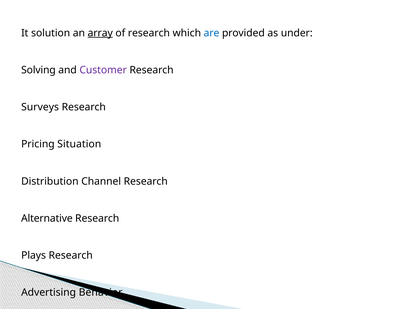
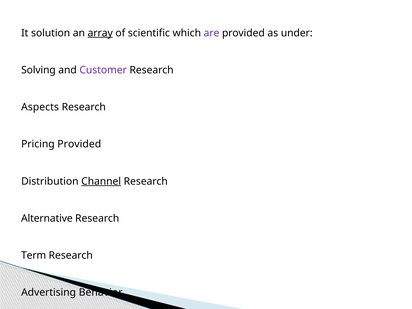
of research: research -> scientific (149, 33)
are colour: blue -> purple (212, 33)
Surveys: Surveys -> Aspects (40, 107)
Pricing Situation: Situation -> Provided (79, 144)
Channel underline: none -> present (101, 181)
Plays: Plays -> Term (34, 255)
